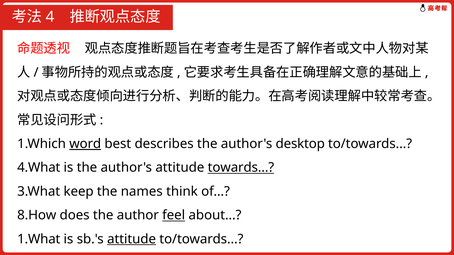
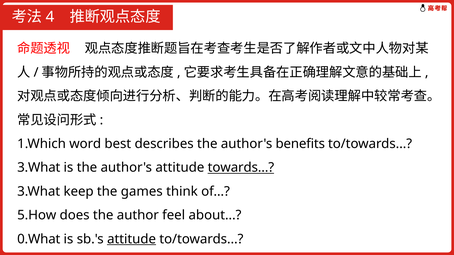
word underline: present -> none (85, 144)
desktop: desktop -> benefits (300, 144)
4.What: 4.What -> 3.What (39, 168)
names: names -> games (142, 192)
8.How: 8.How -> 5.How (37, 216)
feel underline: present -> none (174, 216)
1.What: 1.What -> 0.What (39, 239)
